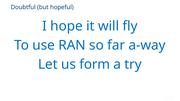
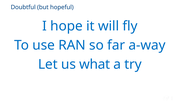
form: form -> what (95, 64)
